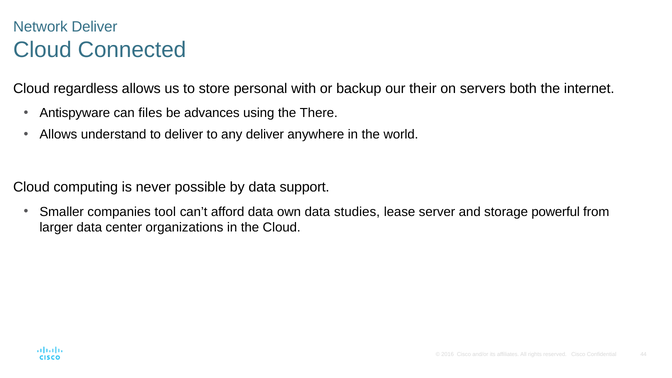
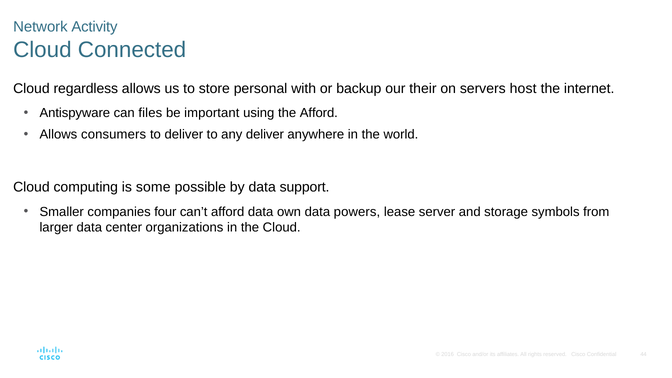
Network Deliver: Deliver -> Activity (94, 27)
both: both -> host (523, 89)
advances: advances -> important (212, 113)
the There: There -> Afford (319, 113)
understand: understand -> consumers (114, 134)
never: never -> some (153, 187)
tool: tool -> four (165, 212)
studies: studies -> powers (357, 212)
powerful: powerful -> symbols (556, 212)
